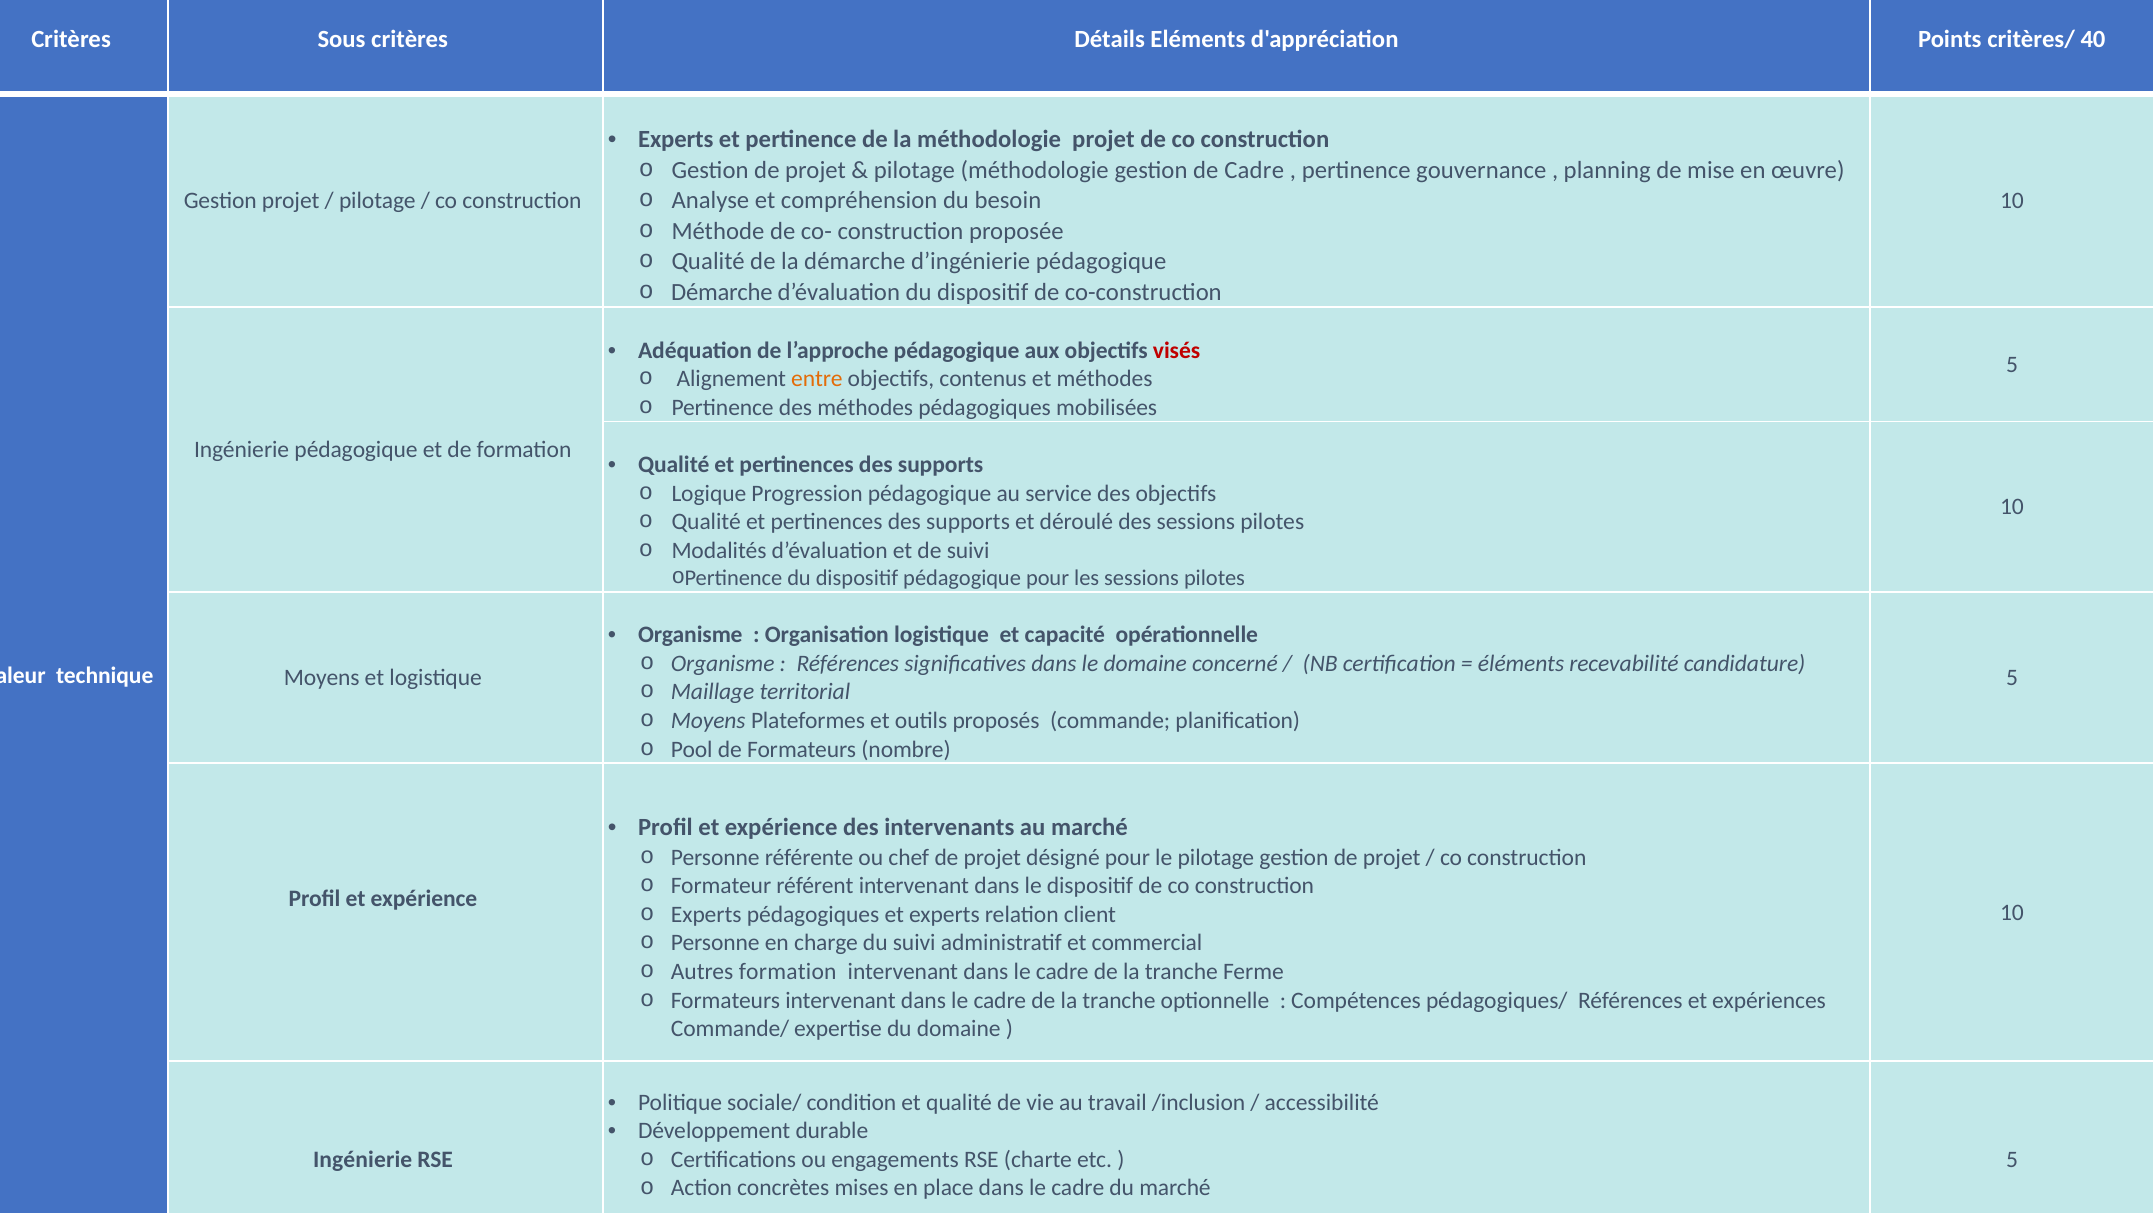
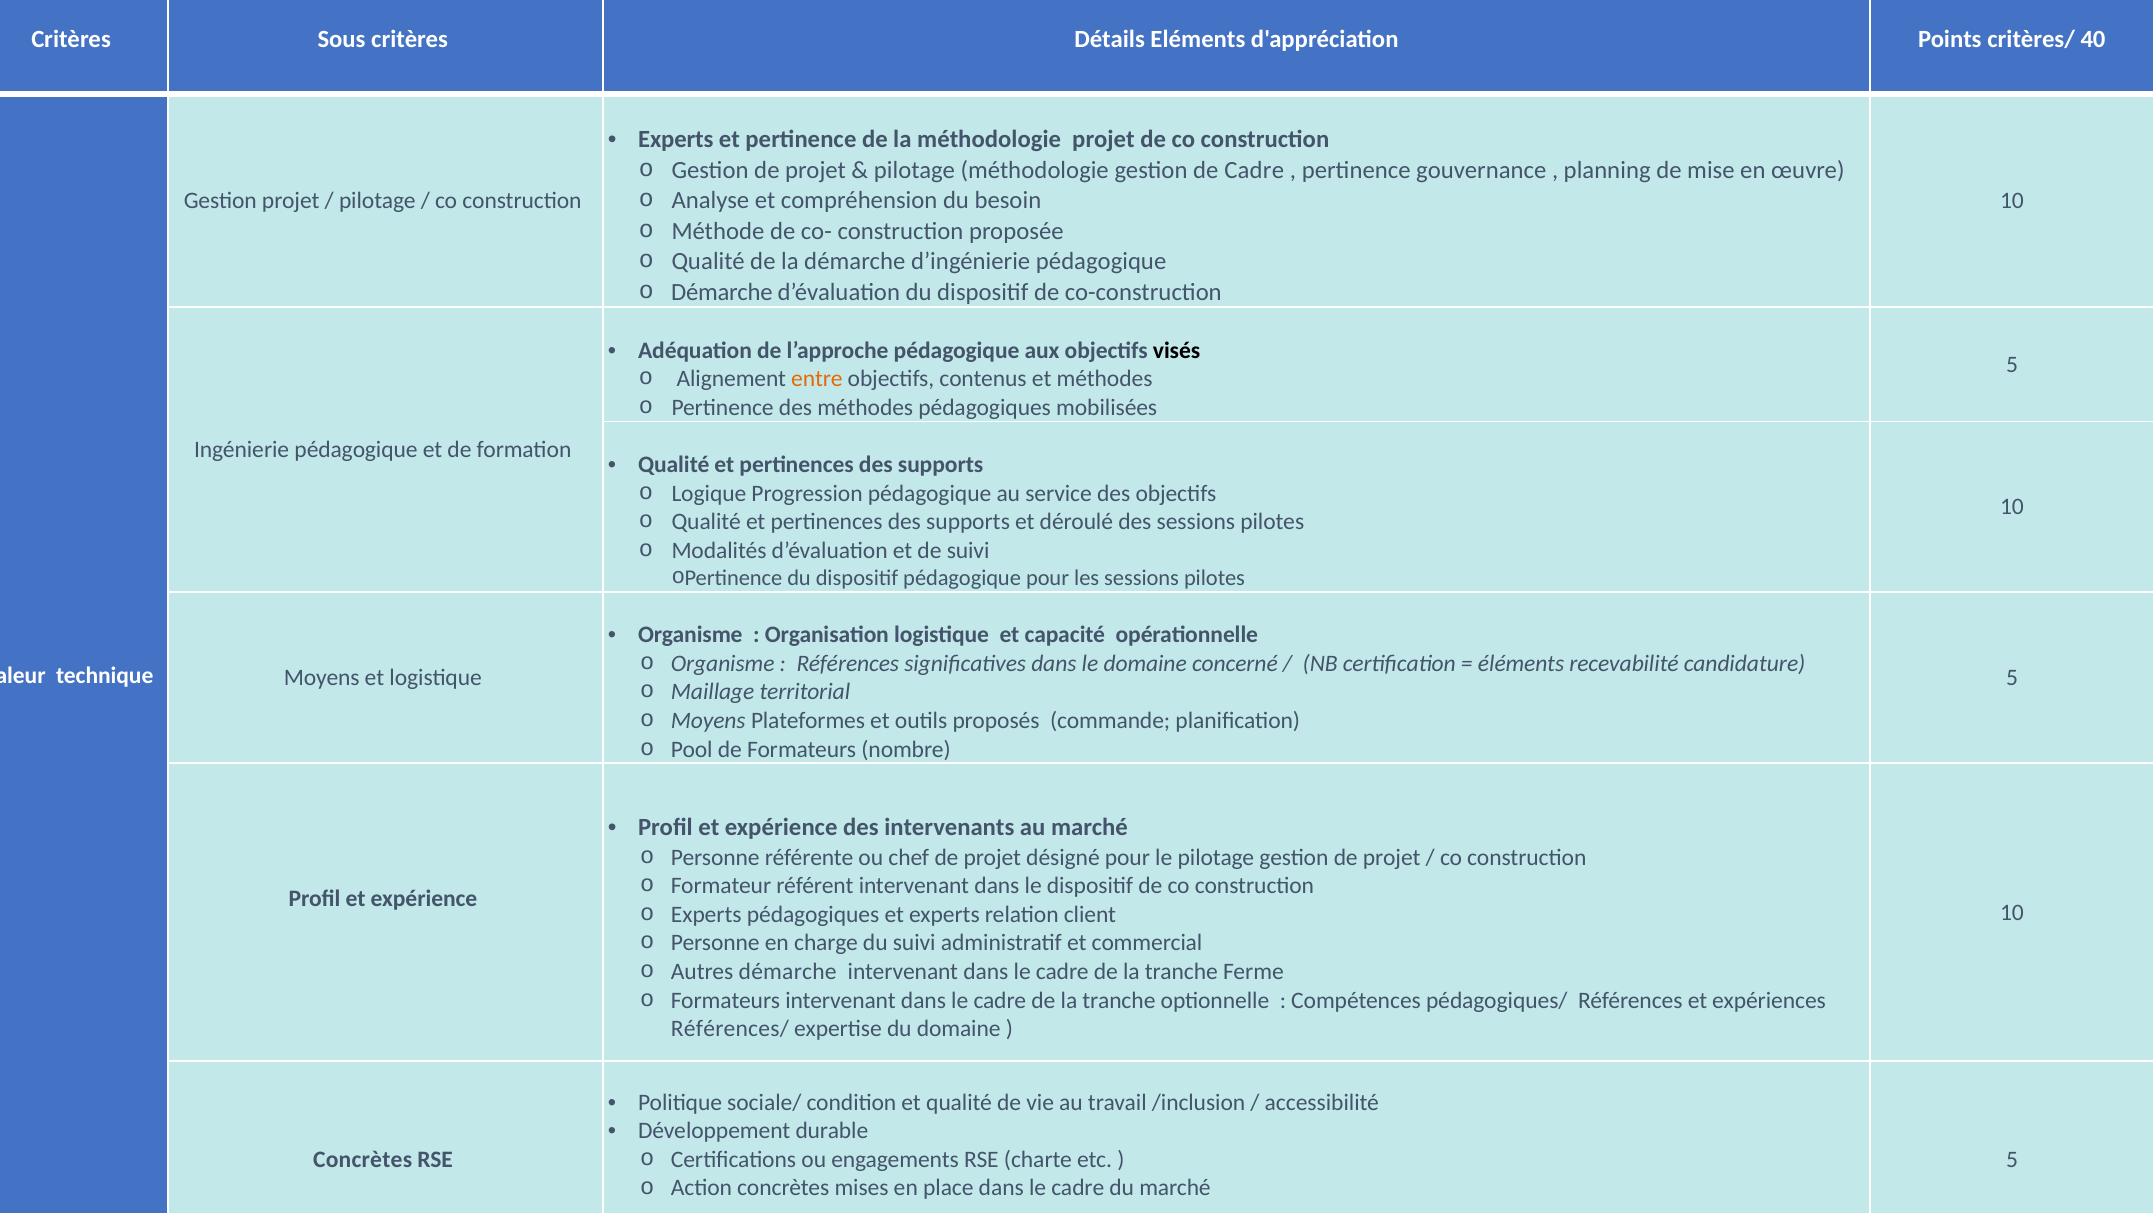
visés colour: red -> black (1177, 350)
Autres formation: formation -> démarche (788, 971)
Commande/: Commande/ -> Références/ (730, 1029)
Ingénierie: Ingénierie -> Concrètes (363, 1159)
